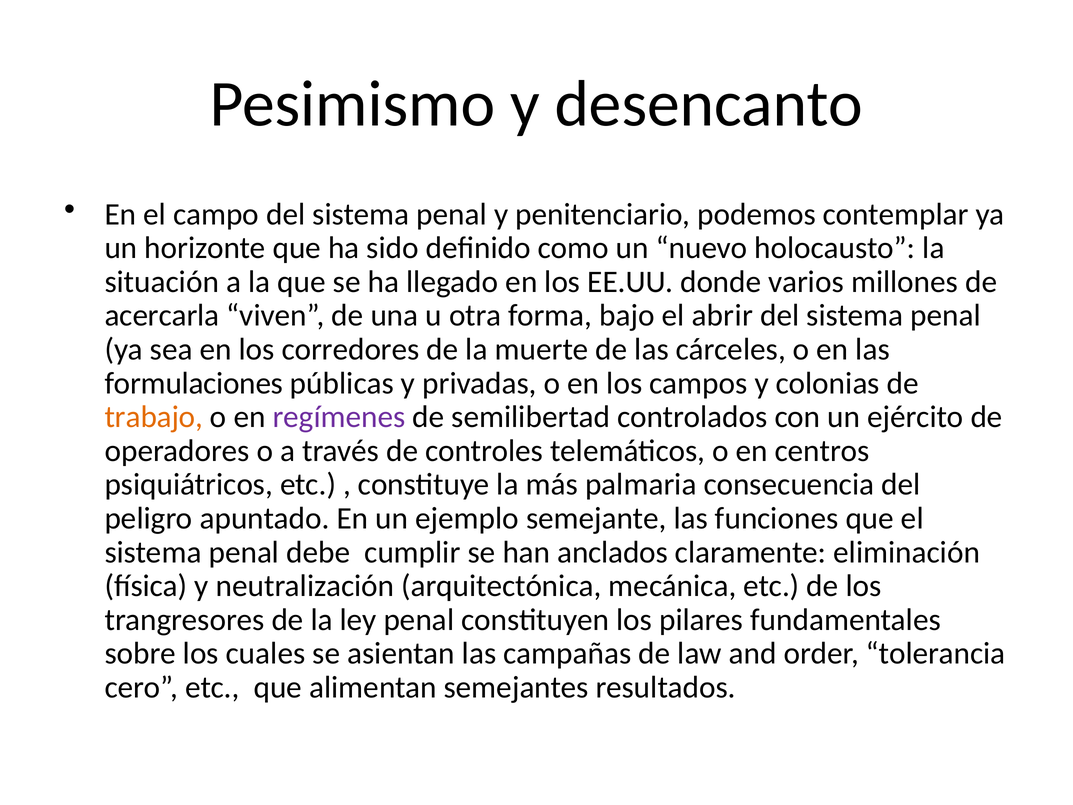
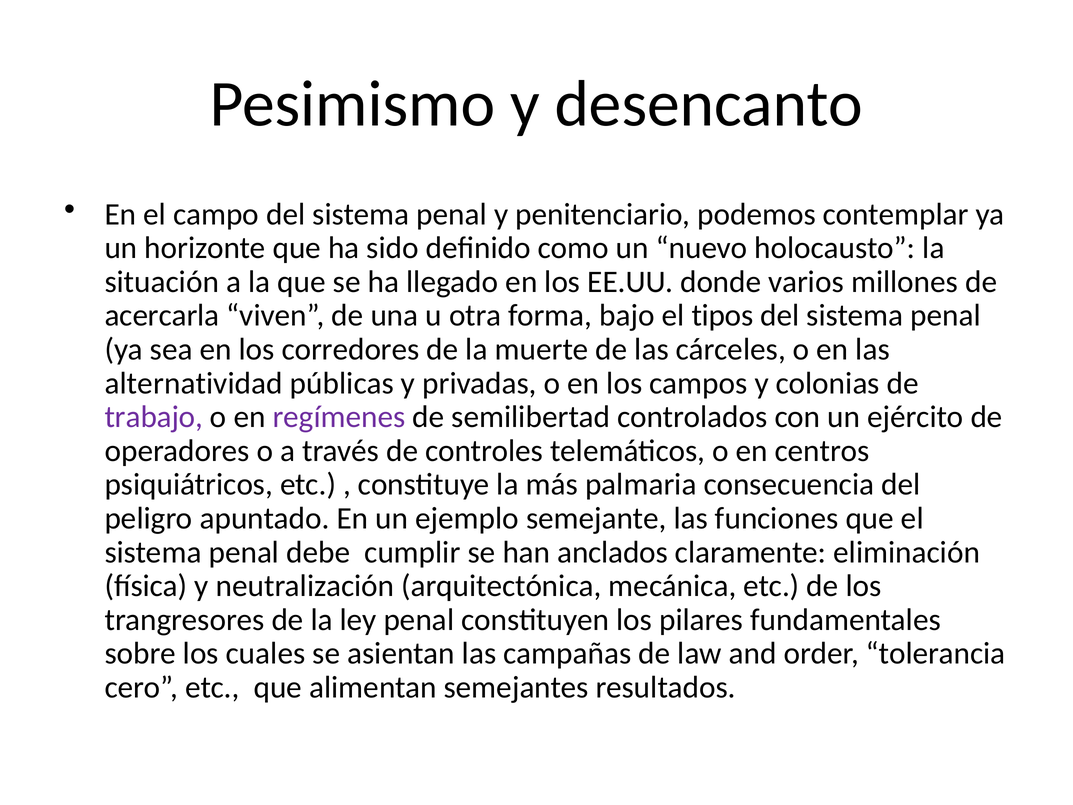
abrir: abrir -> tipos (723, 315)
formulaciones: formulaciones -> alternatividad (194, 383)
trabajo colour: orange -> purple (154, 417)
